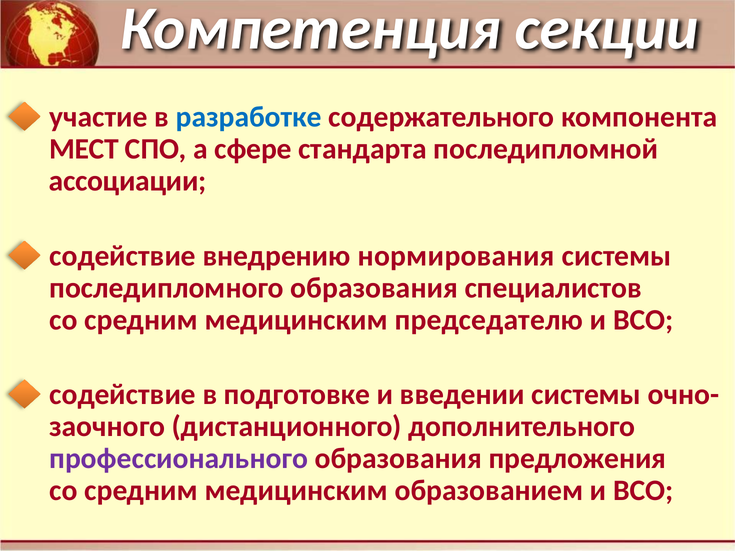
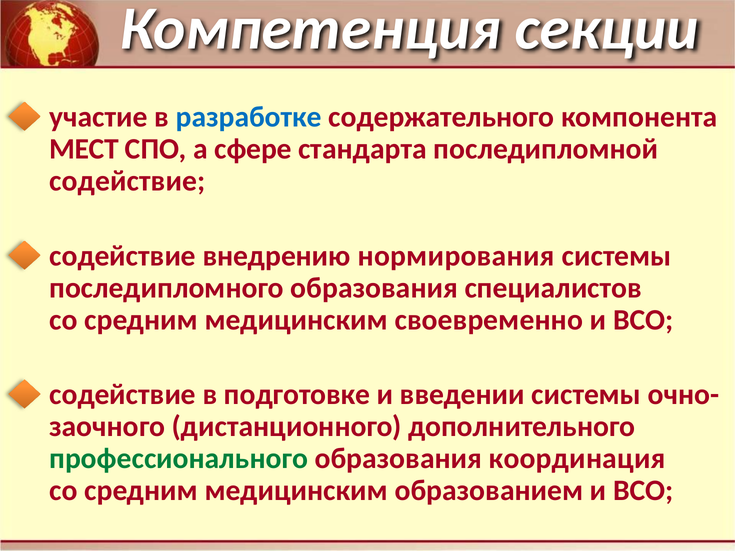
ассоциации: ассоциации -> содействие (127, 181)
председателю: председателю -> своевременно (489, 320)
профессионального colour: purple -> green (179, 459)
предложения: предложения -> координация (577, 459)
